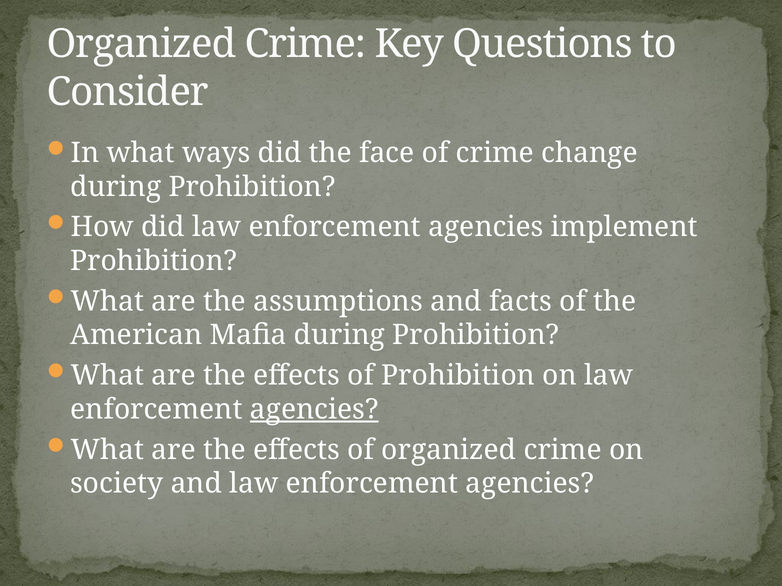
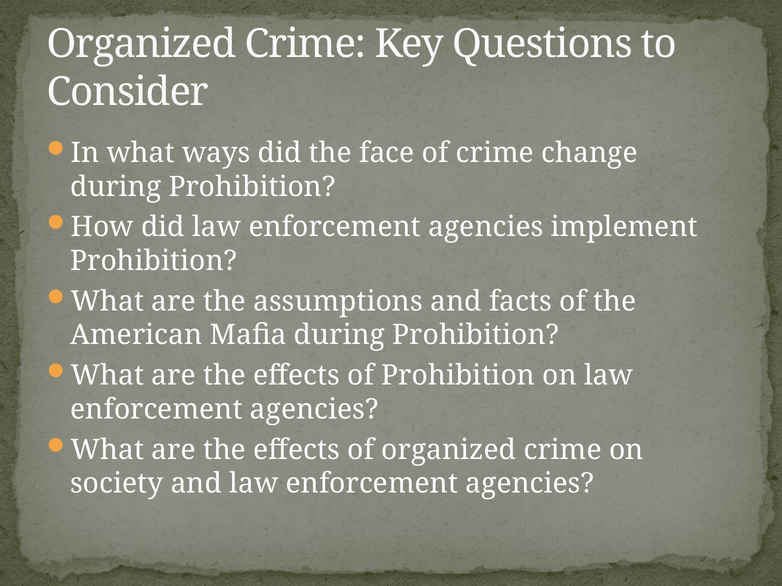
agencies underline: present -> none (314, 410)
